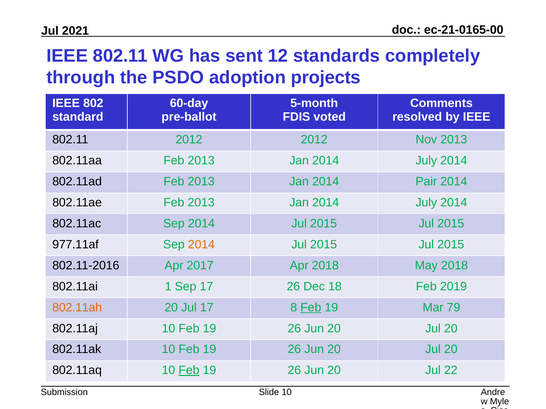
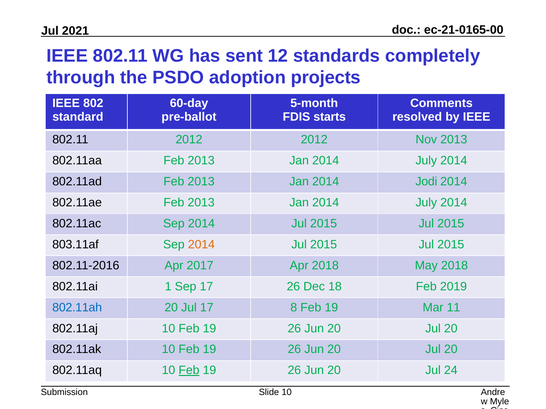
voted: voted -> starts (330, 117)
Pair: Pair -> Jodi (426, 182)
977.11af: 977.11af -> 803.11af (75, 245)
802.11ah colour: orange -> blue (77, 308)
Feb underline: present -> none (311, 308)
79: 79 -> 11 (454, 308)
22: 22 -> 24 (451, 371)
